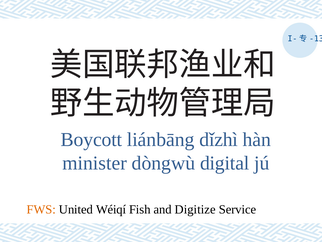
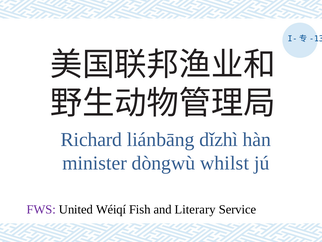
Boycott: Boycott -> Richard (91, 139)
digital: digital -> whilst (224, 163)
FWS colour: orange -> purple (41, 209)
Digitize: Digitize -> Literary (195, 209)
